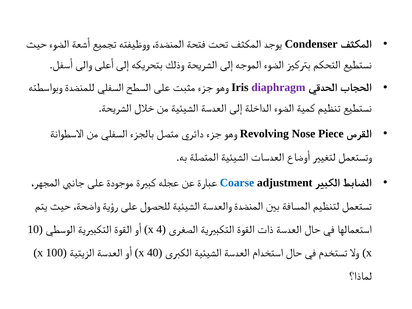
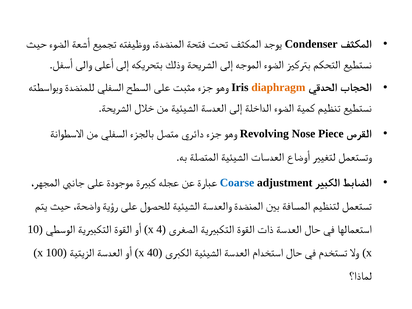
diaphragm colour: purple -> orange (278, 88)
